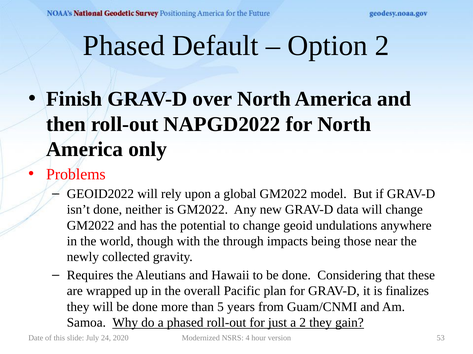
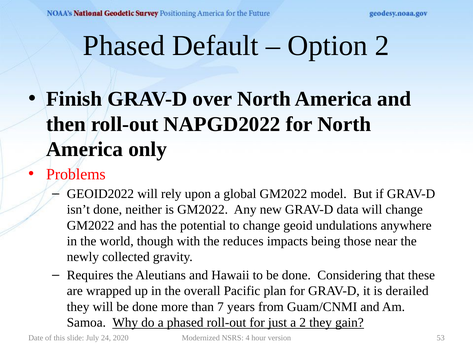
through: through -> reduces (243, 242)
finalizes: finalizes -> derailed (407, 292)
5: 5 -> 7 (221, 307)
